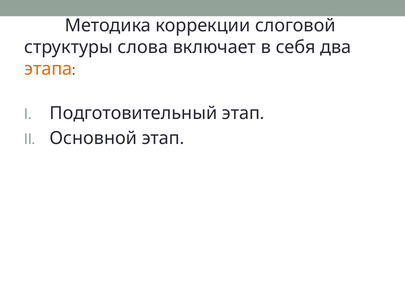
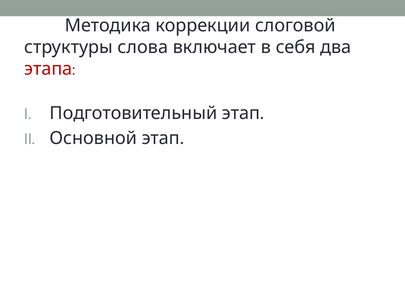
этапа colour: orange -> red (48, 69)
